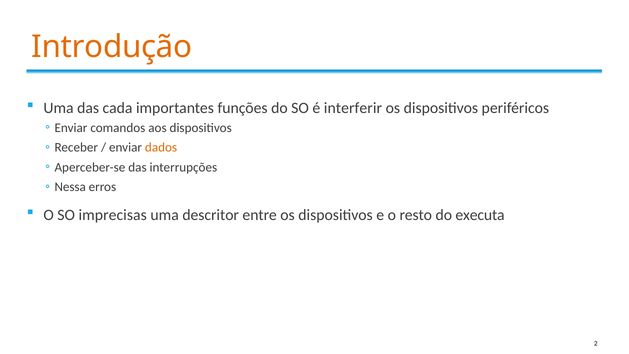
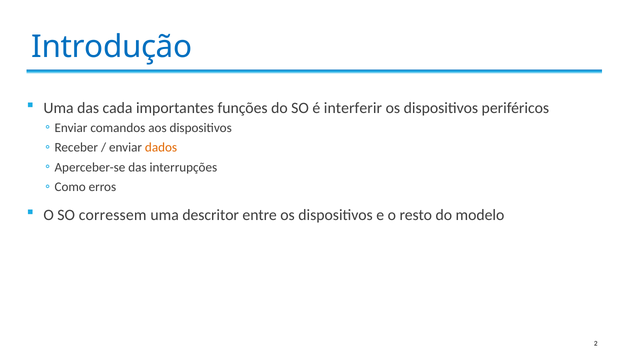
Introdução colour: orange -> blue (112, 47)
Nessa: Nessa -> Como (70, 187)
imprecisas: imprecisas -> corressem (113, 215)
executa: executa -> modelo (480, 215)
